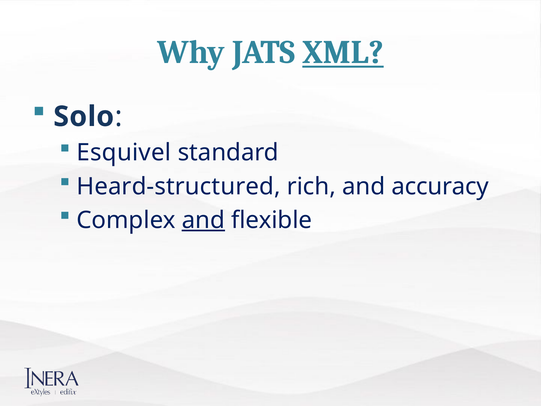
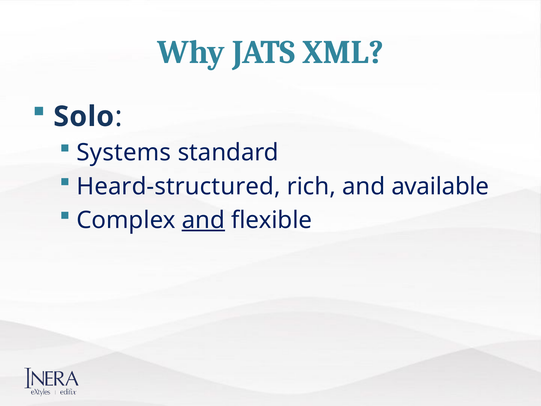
XML underline: present -> none (343, 52)
Esquivel: Esquivel -> Systems (124, 153)
accuracy: accuracy -> available (440, 186)
